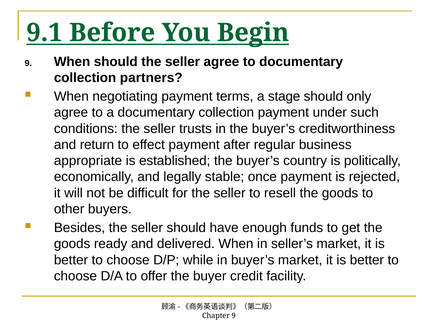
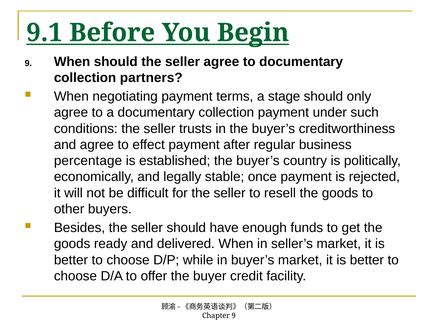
and return: return -> agree (97, 145)
appropriate: appropriate -> percentage (88, 161)
